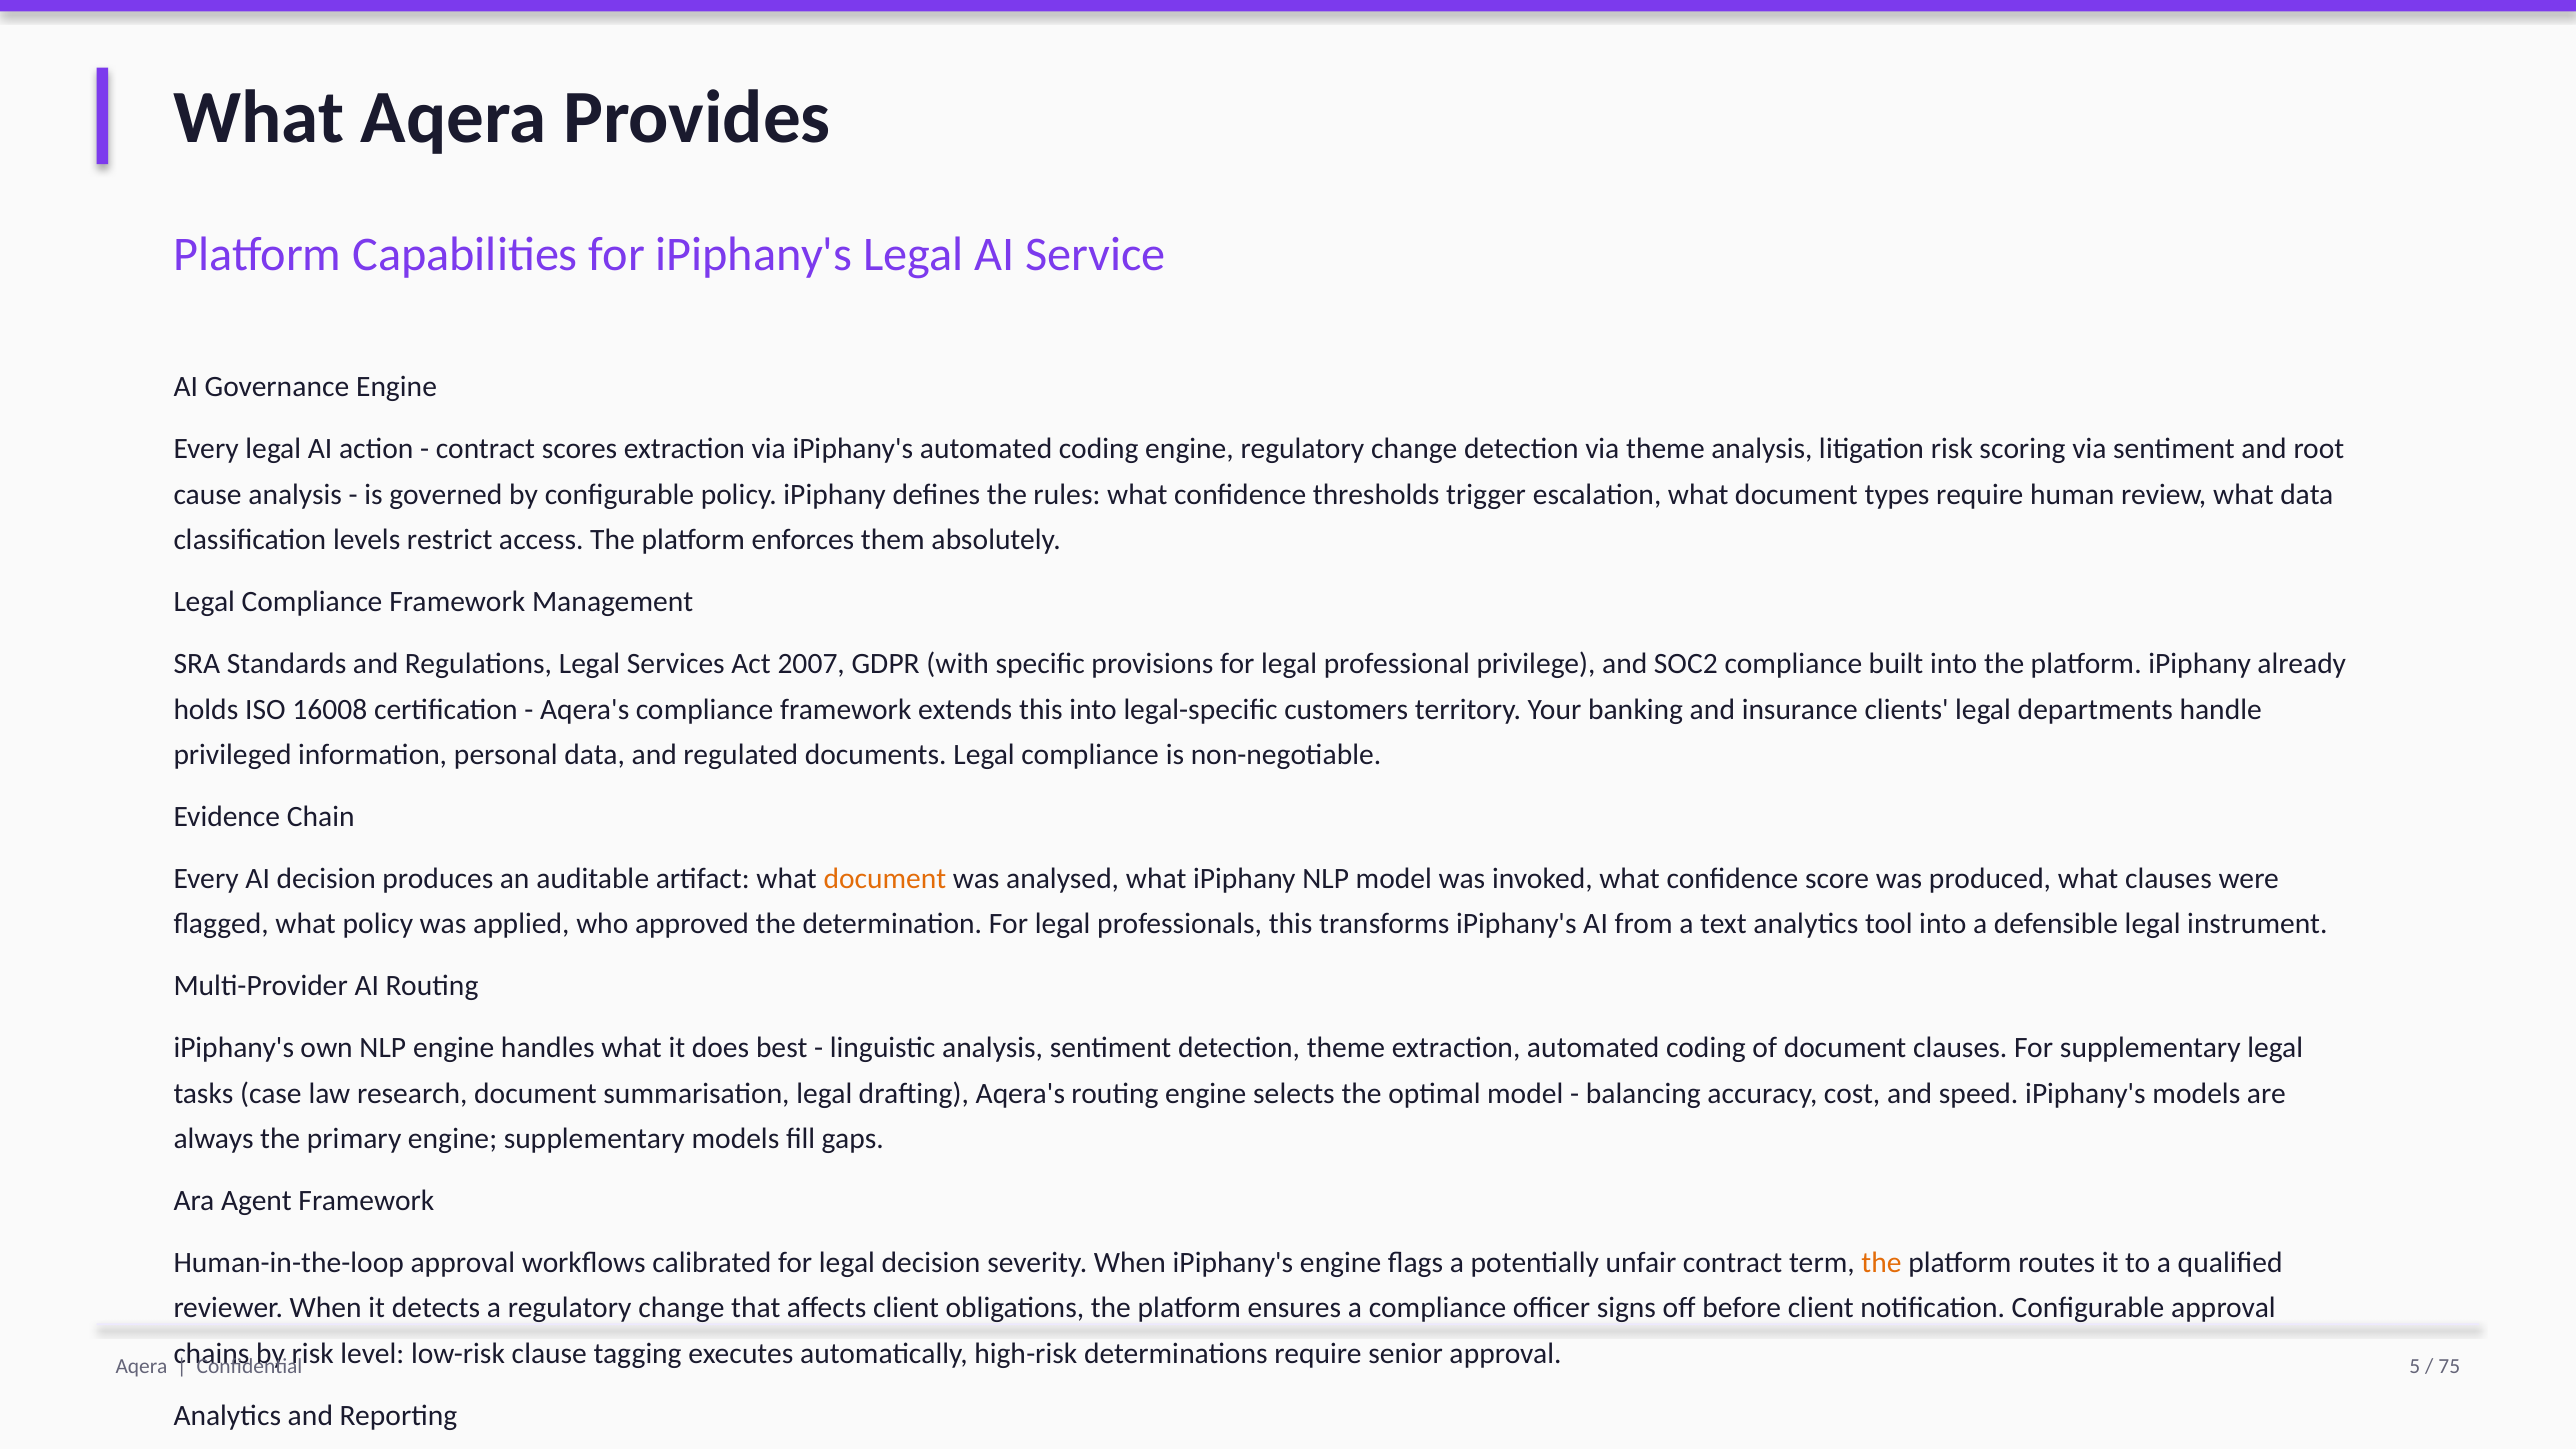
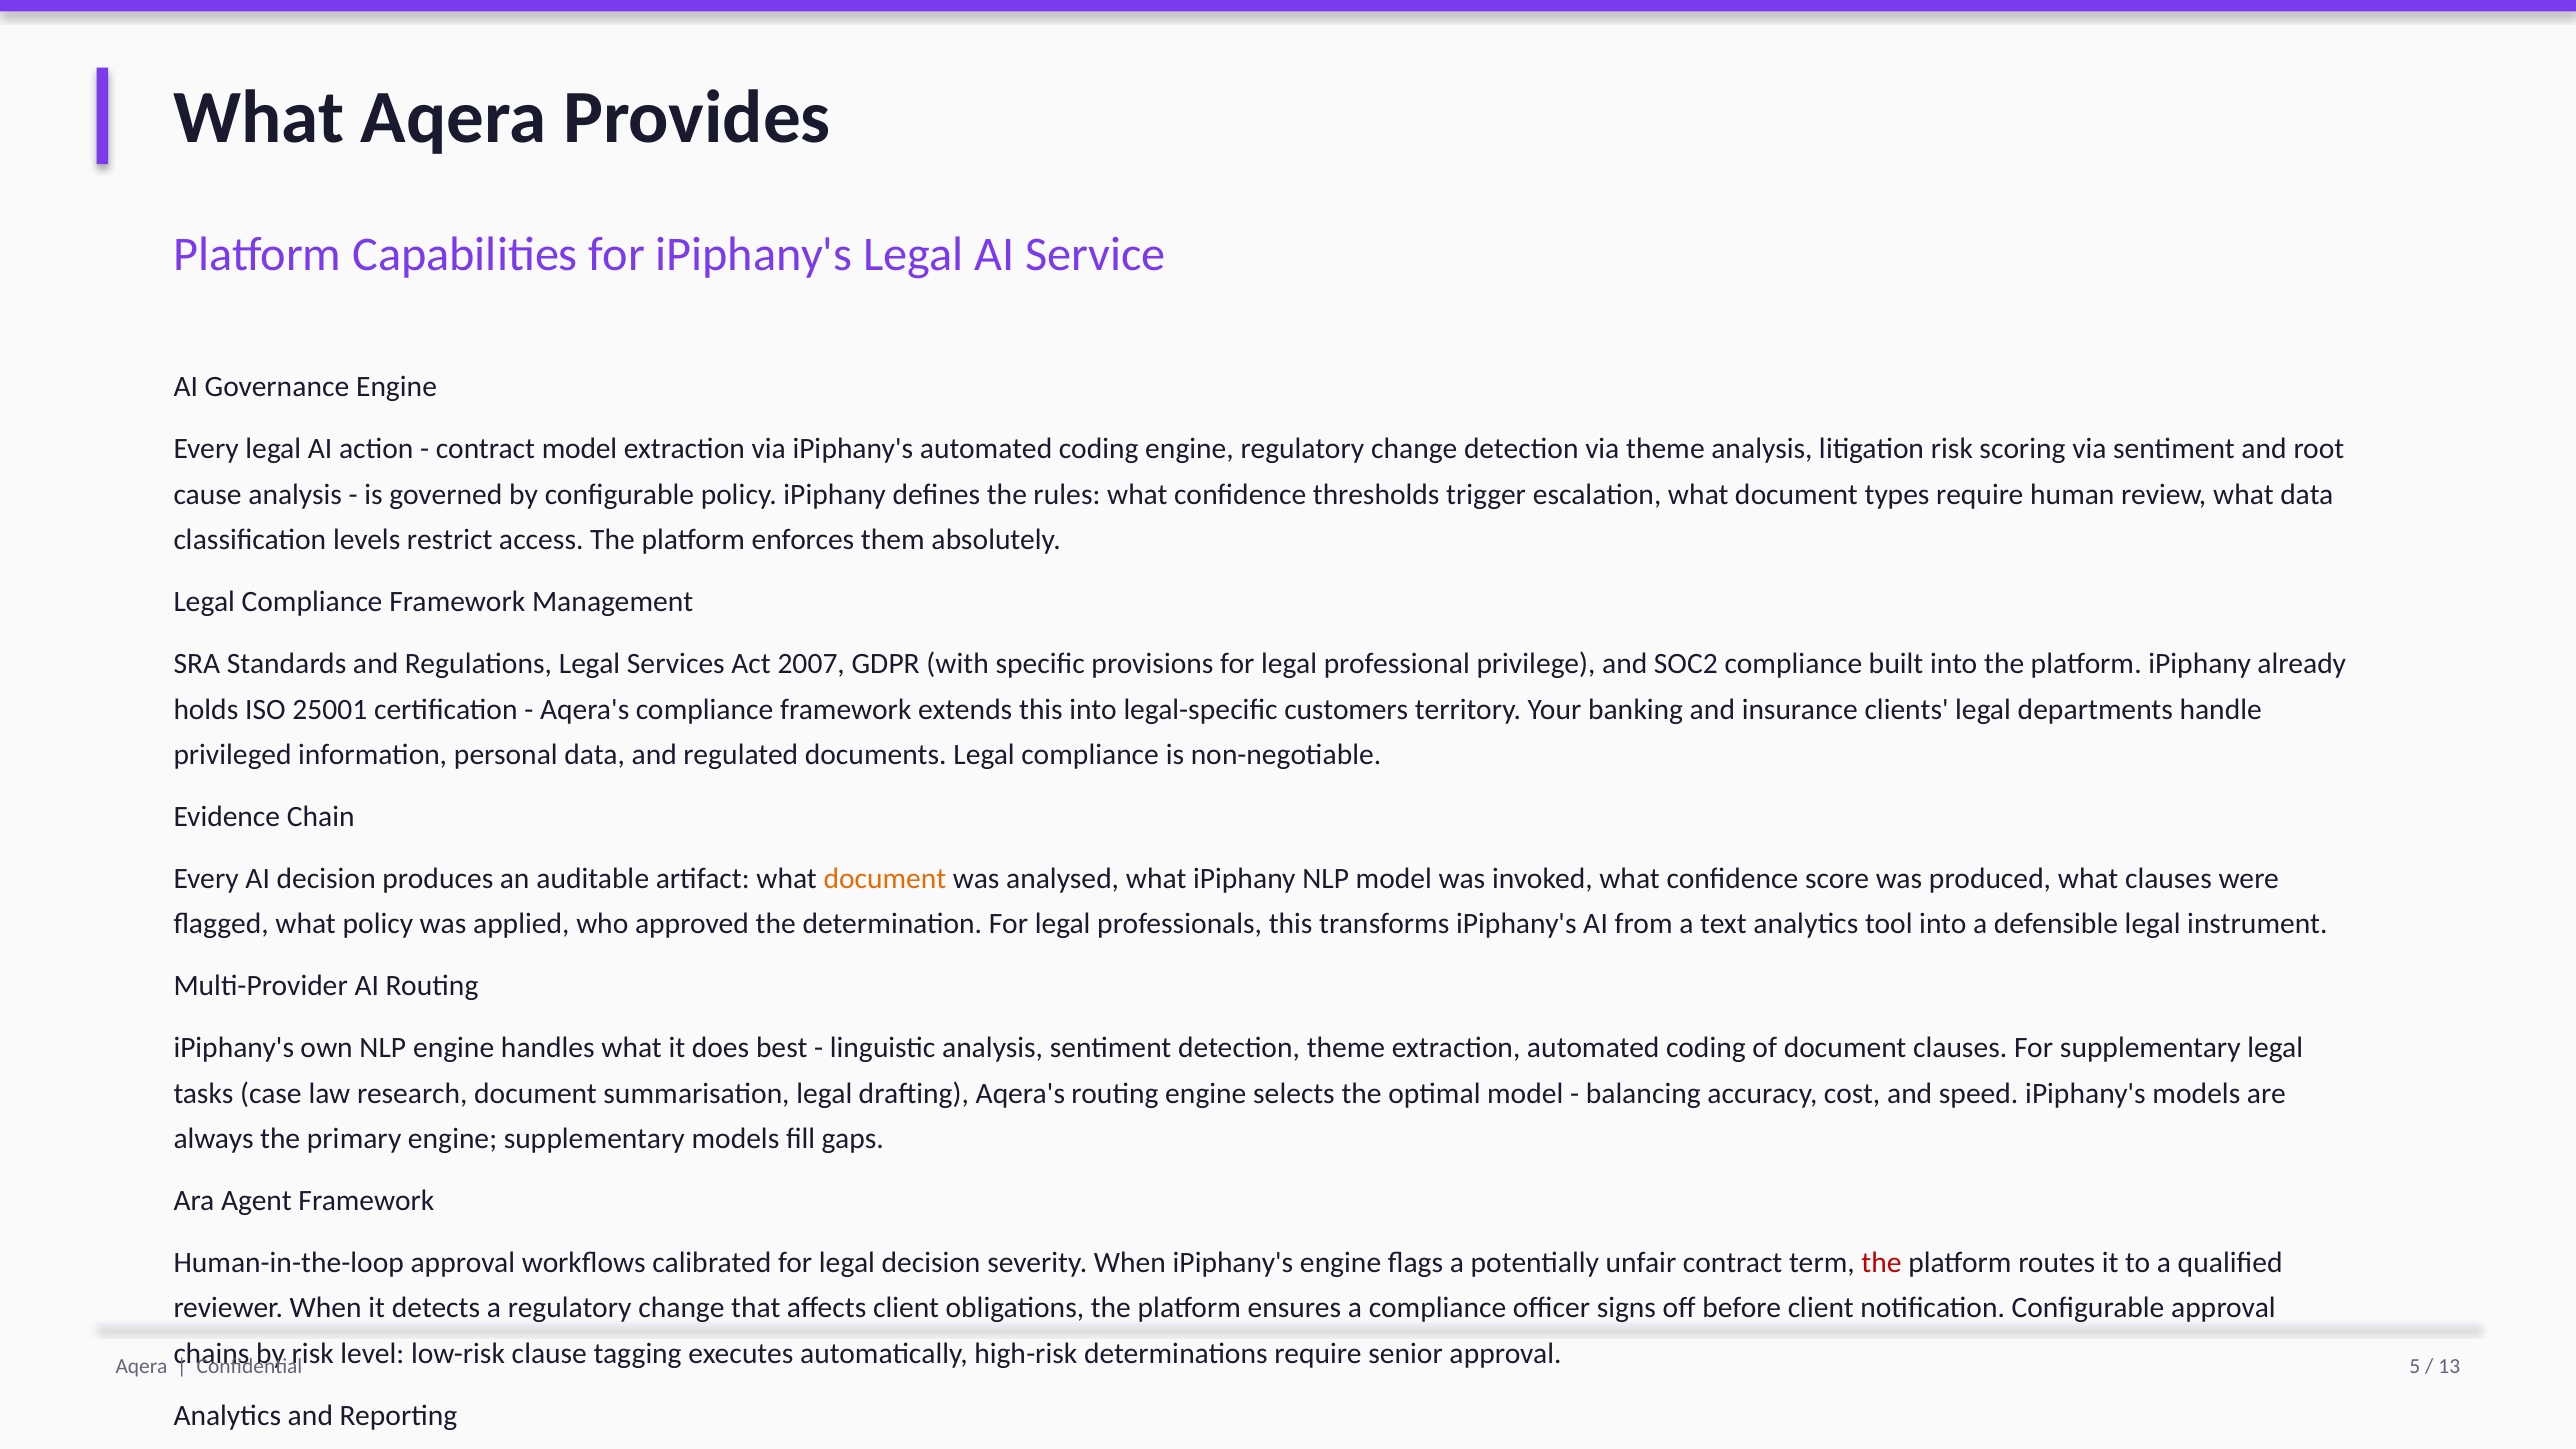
contract scores: scores -> model (580, 449)
16008: 16008 -> 25001 (330, 709)
the colour: orange -> red (1881, 1263)
75: 75 -> 13 (2449, 1367)
